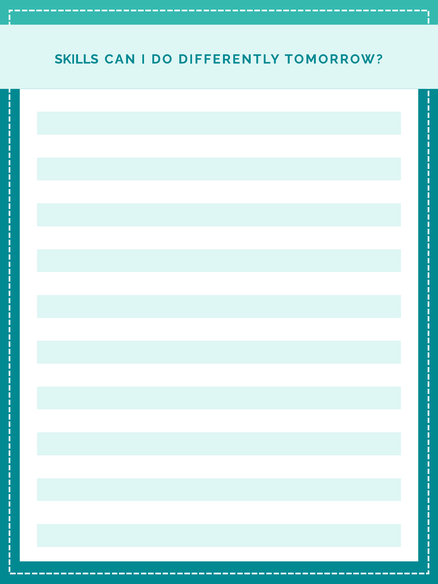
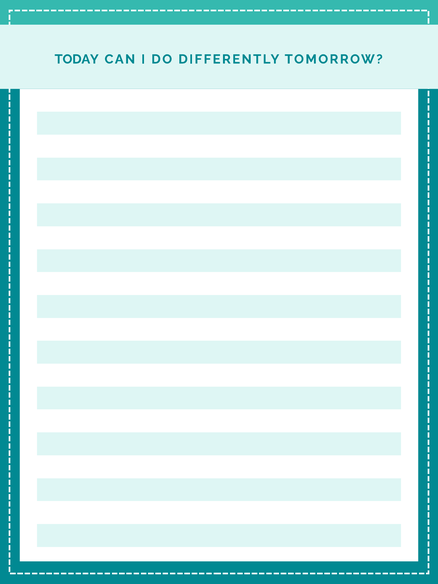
SKILLS: SKILLS -> TODAY (77, 59)
